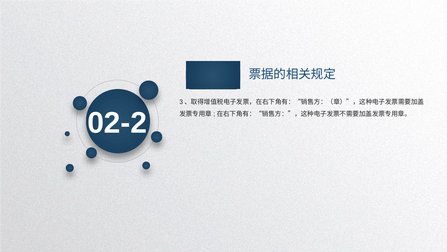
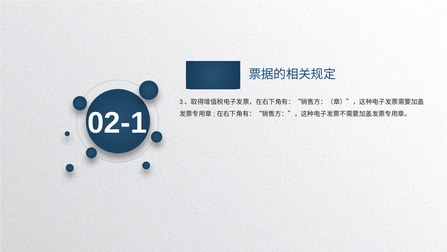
02-2: 02-2 -> 02-1 (117, 123)
